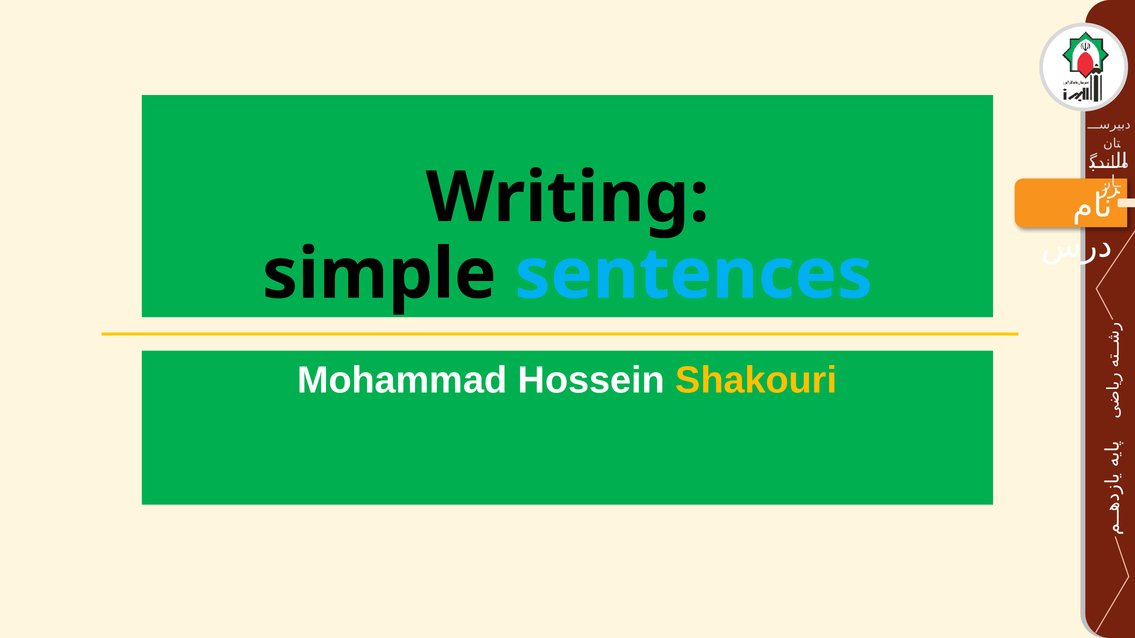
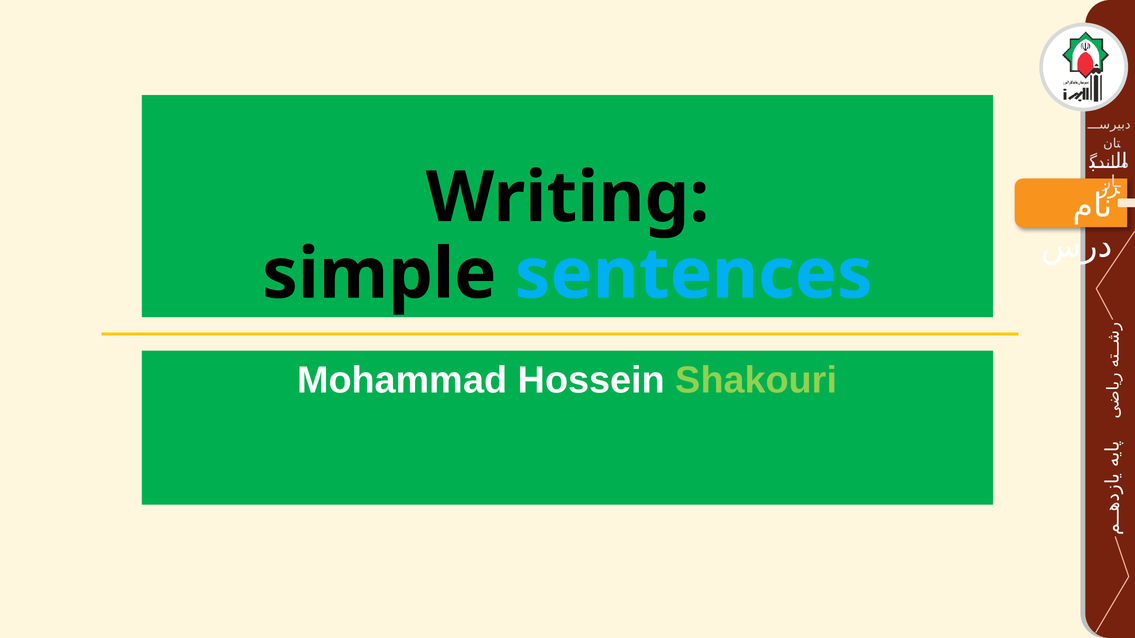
Shakouri colour: yellow -> light green (756, 380)
